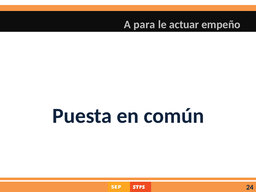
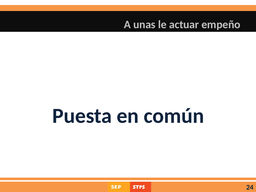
para: para -> unas (144, 24)
